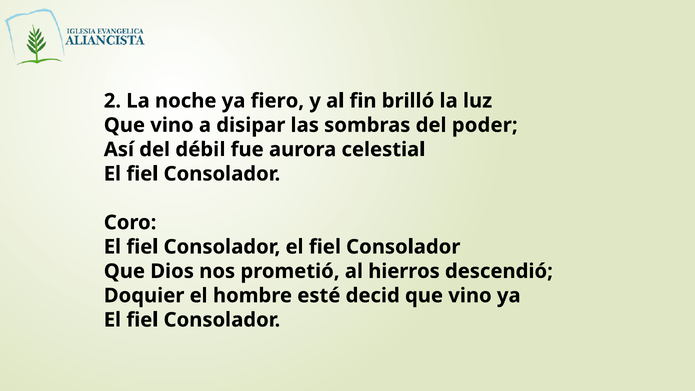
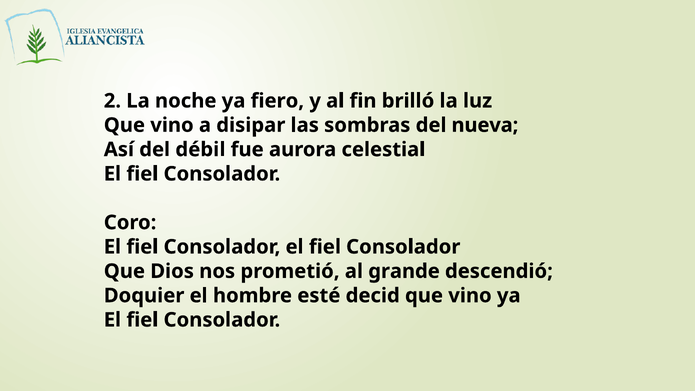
poder: poder -> nueva (485, 125)
hierros: hierros -> grande (404, 271)
